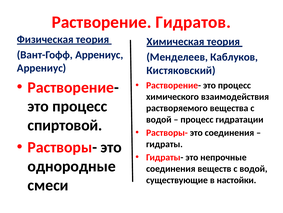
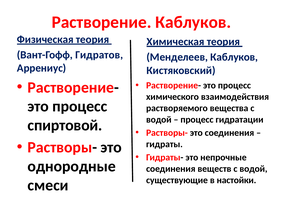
Растворение Гидратов: Гидратов -> Каблуков (193, 22)
Вант-Гофф Аррениус: Аррениус -> Гидратов (99, 55)
